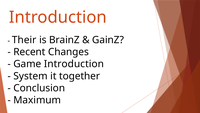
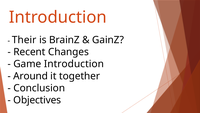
System: System -> Around (31, 76)
Maximum: Maximum -> Objectives (37, 100)
